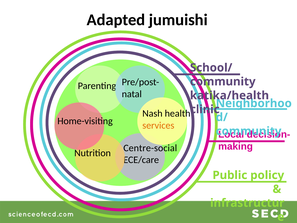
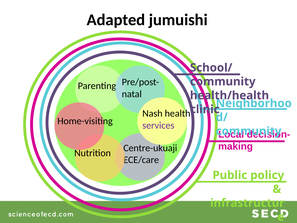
katika/health: katika/health -> health/health (229, 95)
services colour: orange -> purple (158, 125)
Centre-social: Centre-social -> Centre-ukuaji (150, 148)
